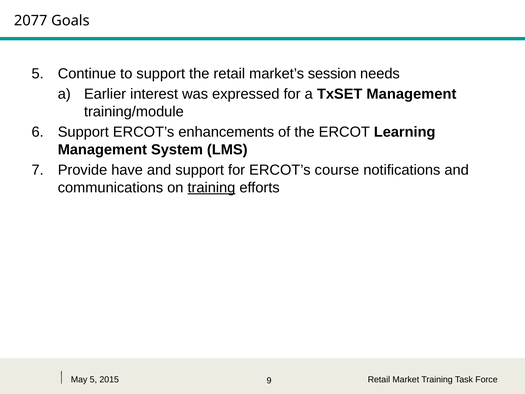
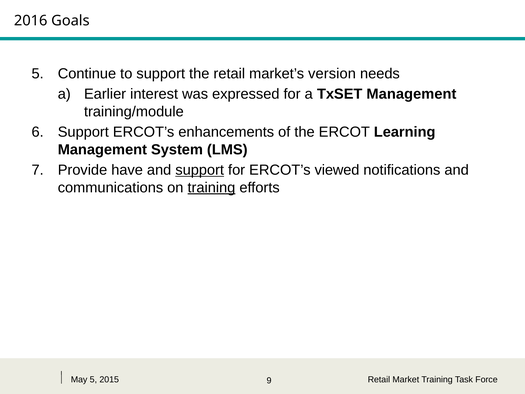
2077: 2077 -> 2016 (31, 21)
session: session -> version (332, 74)
support underline: none -> present (200, 170)
course: course -> viewed (337, 170)
